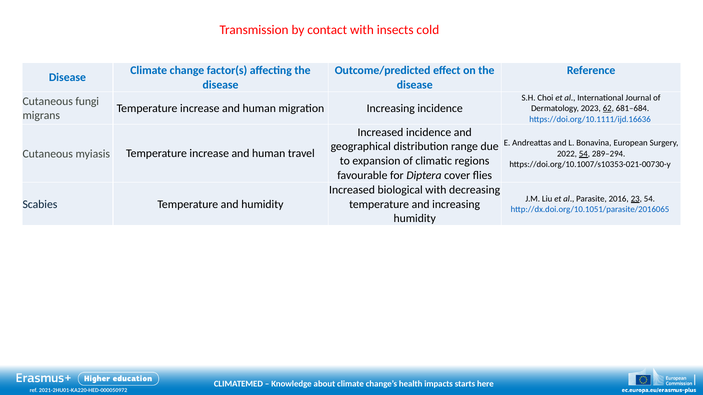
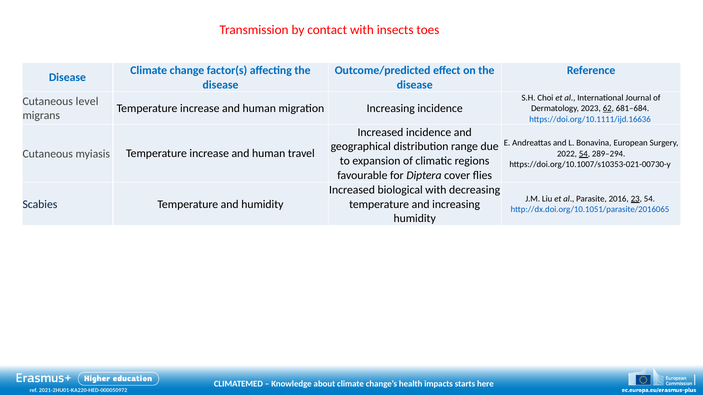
cold: cold -> toes (428, 30)
fungi: fungi -> level (87, 101)
